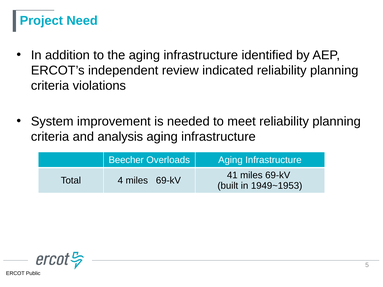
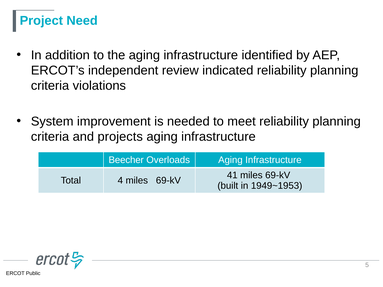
analysis: analysis -> projects (120, 137)
